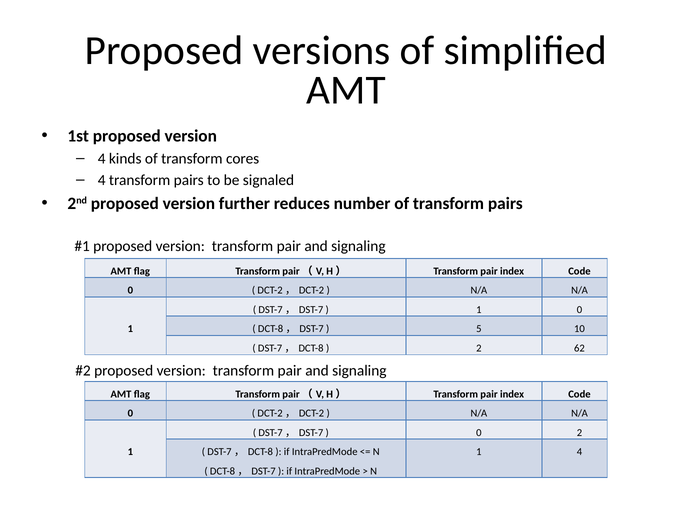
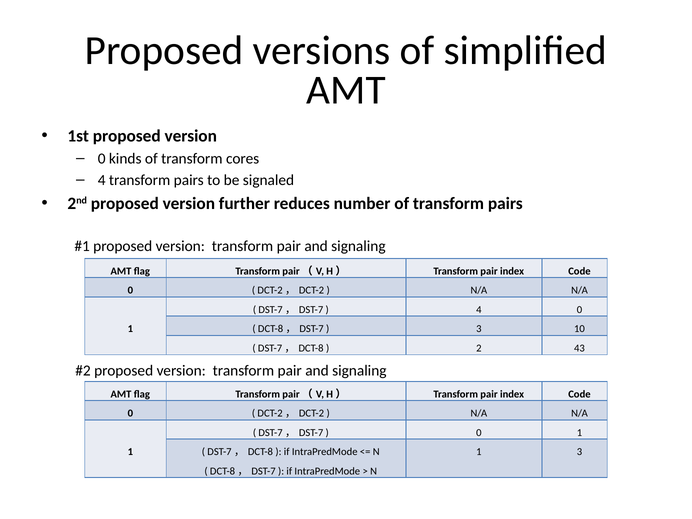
4: 4 -> 0 (102, 159)
1: 1 -> 4 (479, 310)
5: 5 -> 3 (479, 329)
62: 62 -> 43 (579, 348)
0 2: 2 -> 1 (579, 433)
1 4: 4 -> 3 (579, 452)
